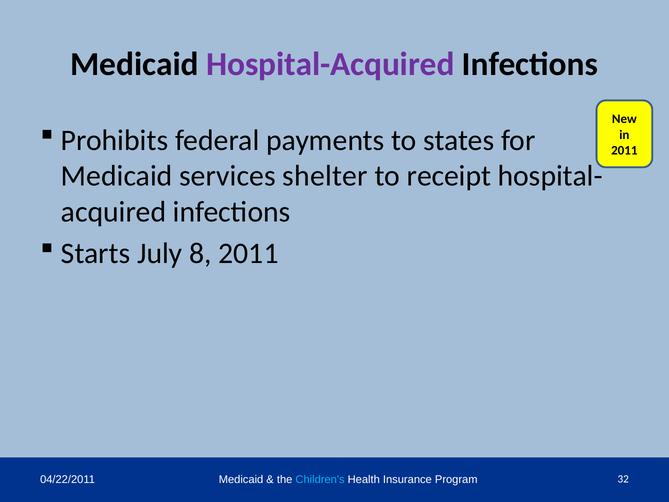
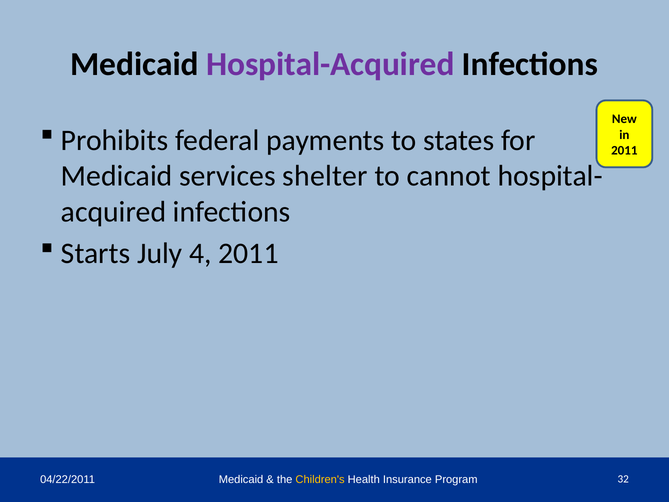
receipt: receipt -> cannot (449, 176)
8: 8 -> 4 (200, 253)
Children's colour: light blue -> yellow (320, 479)
